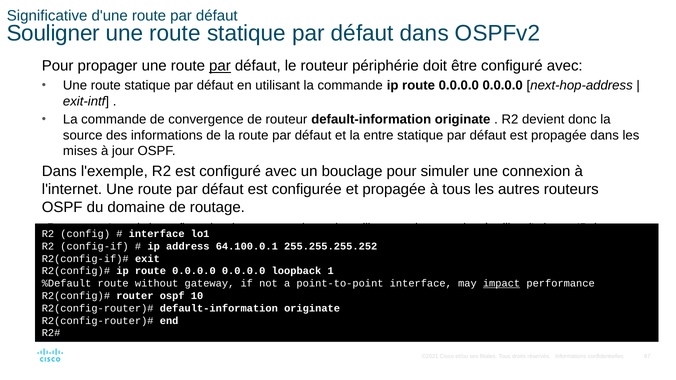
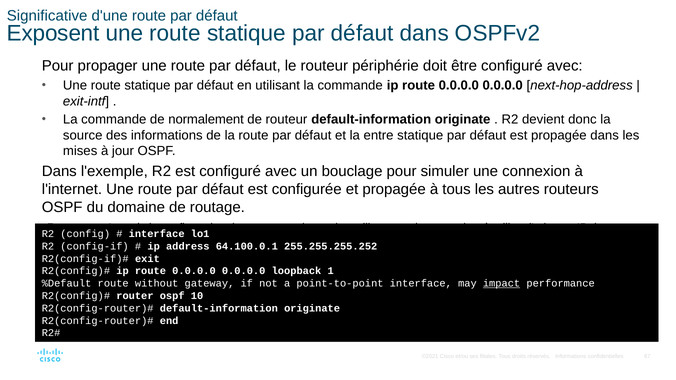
Souligner: Souligner -> Exposent (53, 33)
par underline: present -> none (220, 66)
convergence: convergence -> normalement (206, 120)
